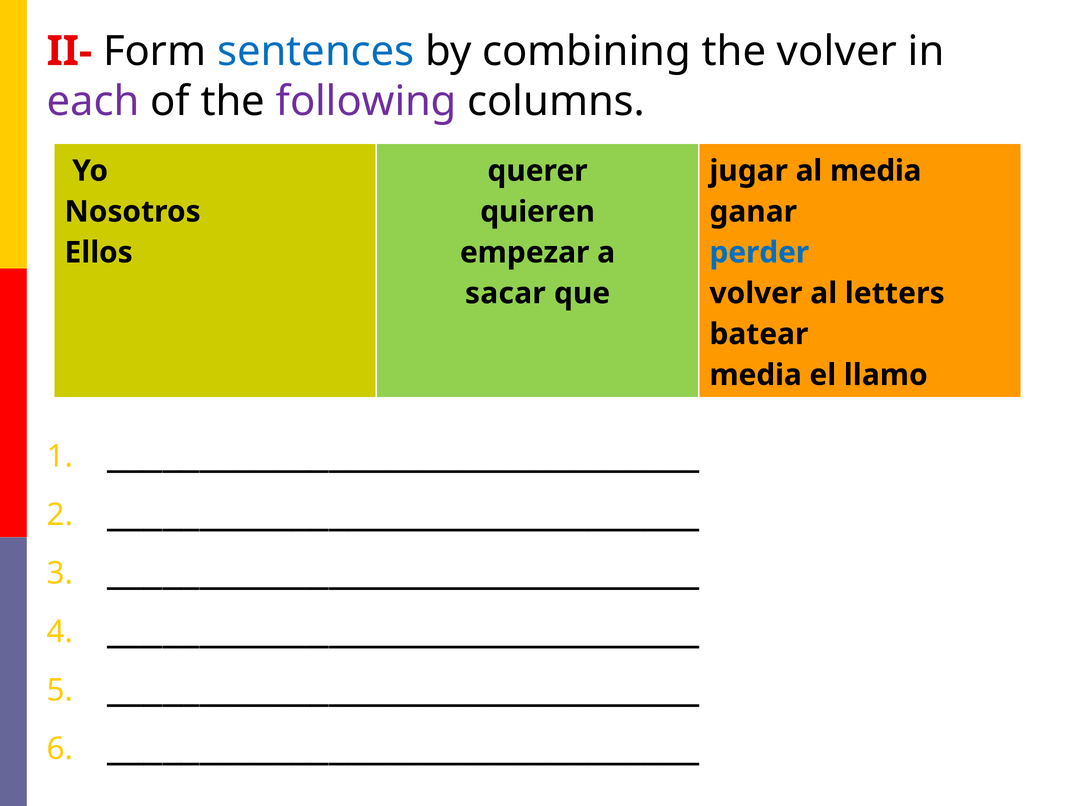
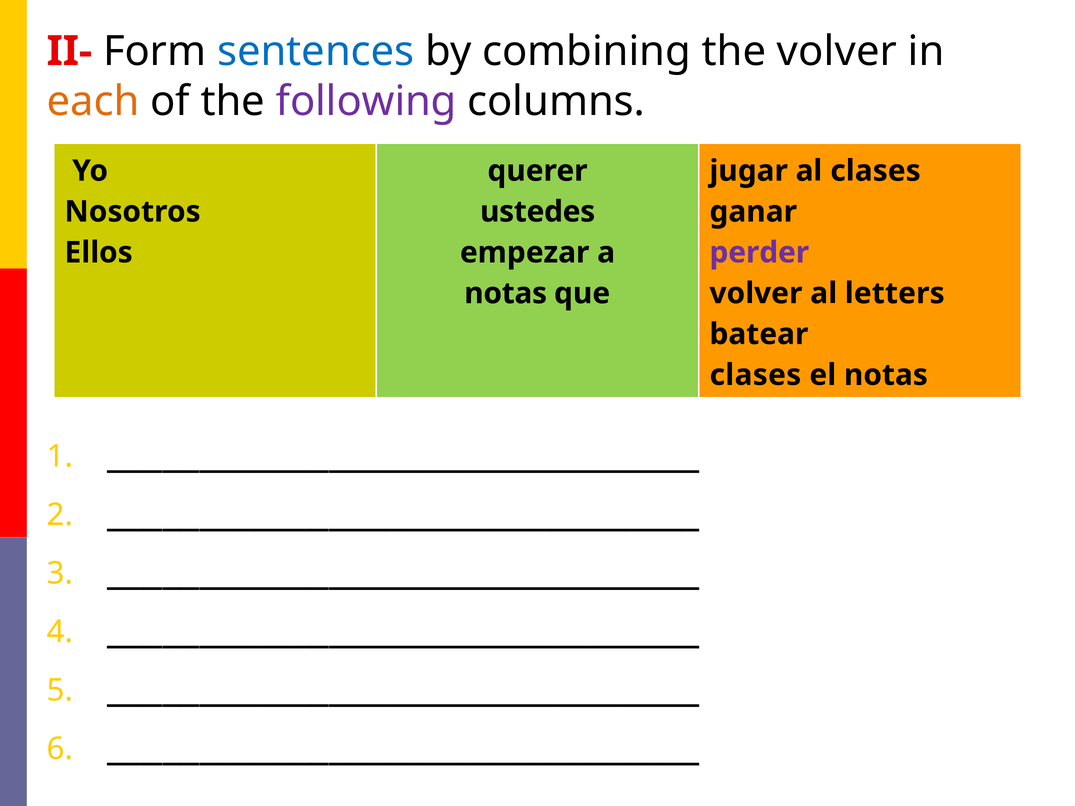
each colour: purple -> orange (93, 101)
al media: media -> clases (876, 171)
quieren: quieren -> ustedes (538, 212)
perder colour: blue -> purple (759, 253)
sacar: sacar -> notas (506, 293)
media: media -> clases (755, 375)
el llamo: llamo -> notas (886, 375)
